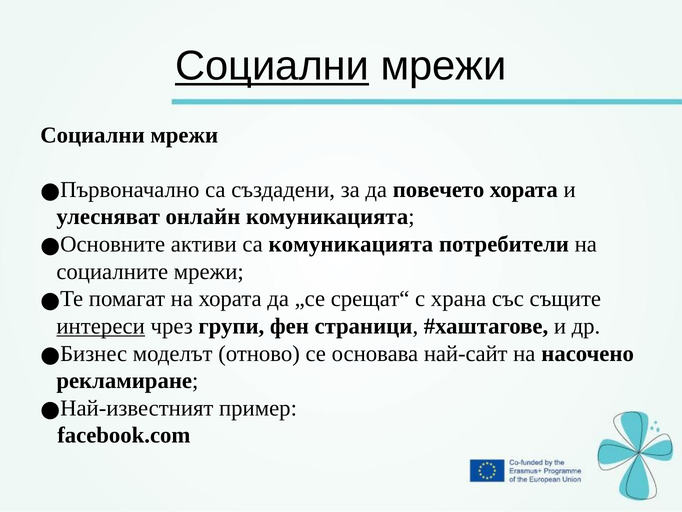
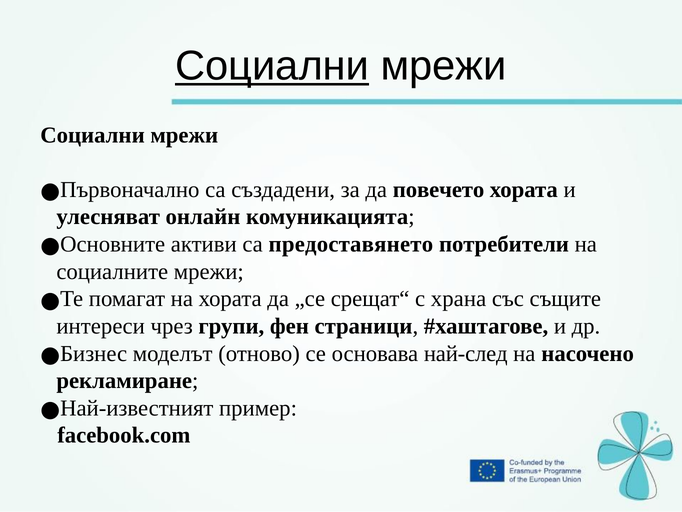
са комуникацията: комуникацията -> предоставянето (351, 244)
интереси underline: present -> none (101, 326)
най-сайт: най-сайт -> най-след (466, 353)
